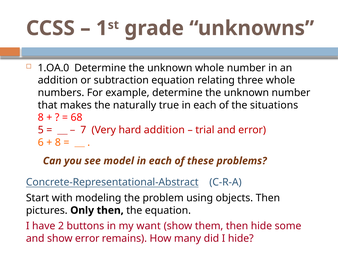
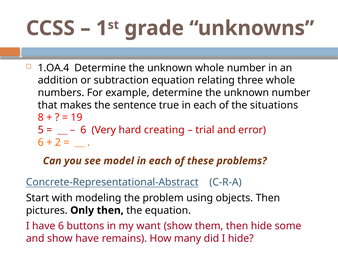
1.OA.0: 1.OA.0 -> 1.OA.4 (53, 68)
naturally: naturally -> sentence (135, 105)
68: 68 -> 19 (77, 117)
7: 7 -> 6 (83, 130)
hard addition: addition -> creating (164, 130)
8: 8 -> 2 (58, 142)
have 2: 2 -> 6 (61, 226)
show error: error -> have (87, 238)
